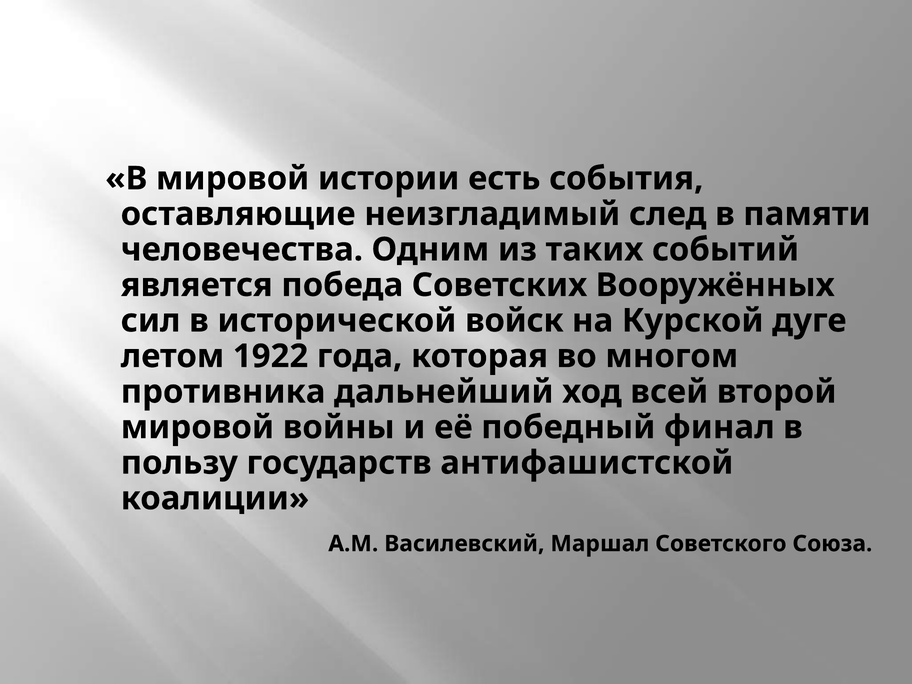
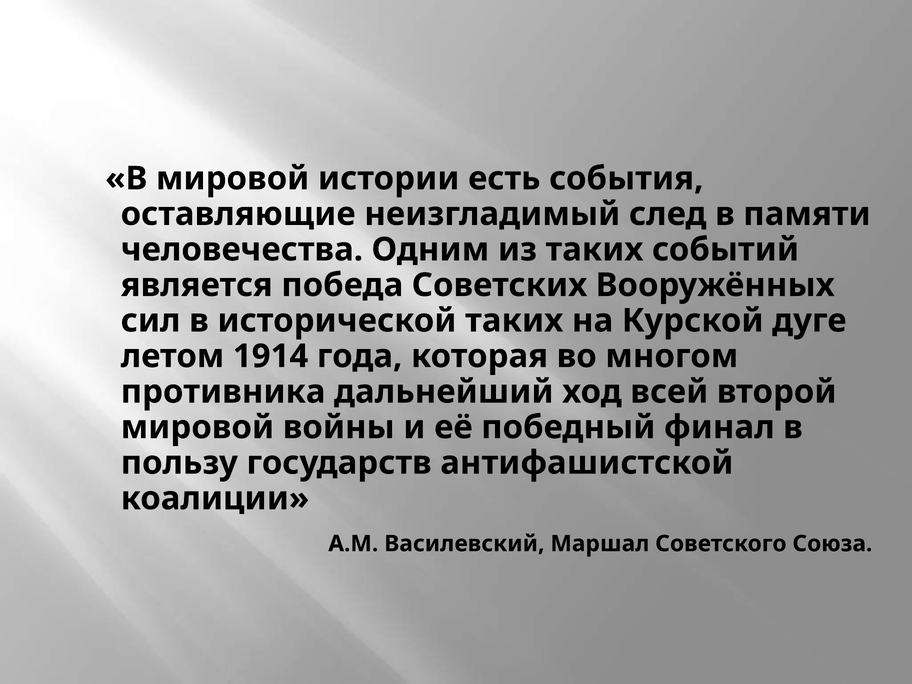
исторической войск: войск -> таких (514, 321)
1922: 1922 -> 1914 (271, 356)
